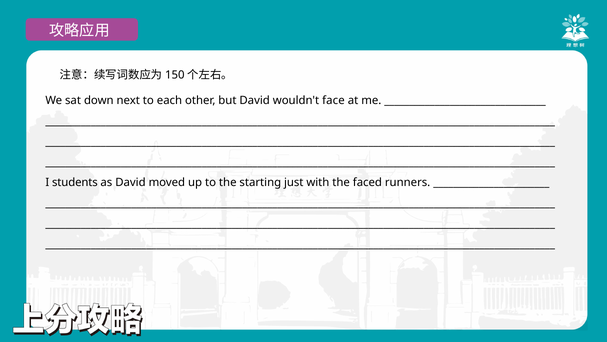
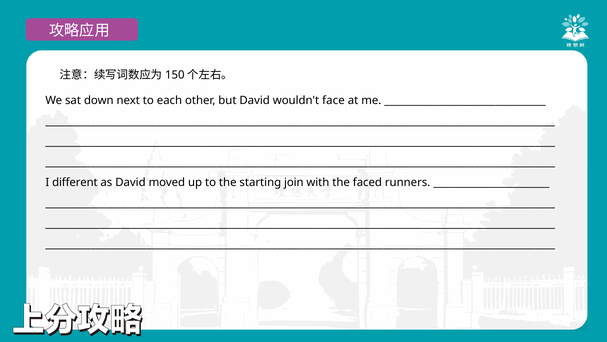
students: students -> different (75, 182)
just: just -> join (294, 182)
